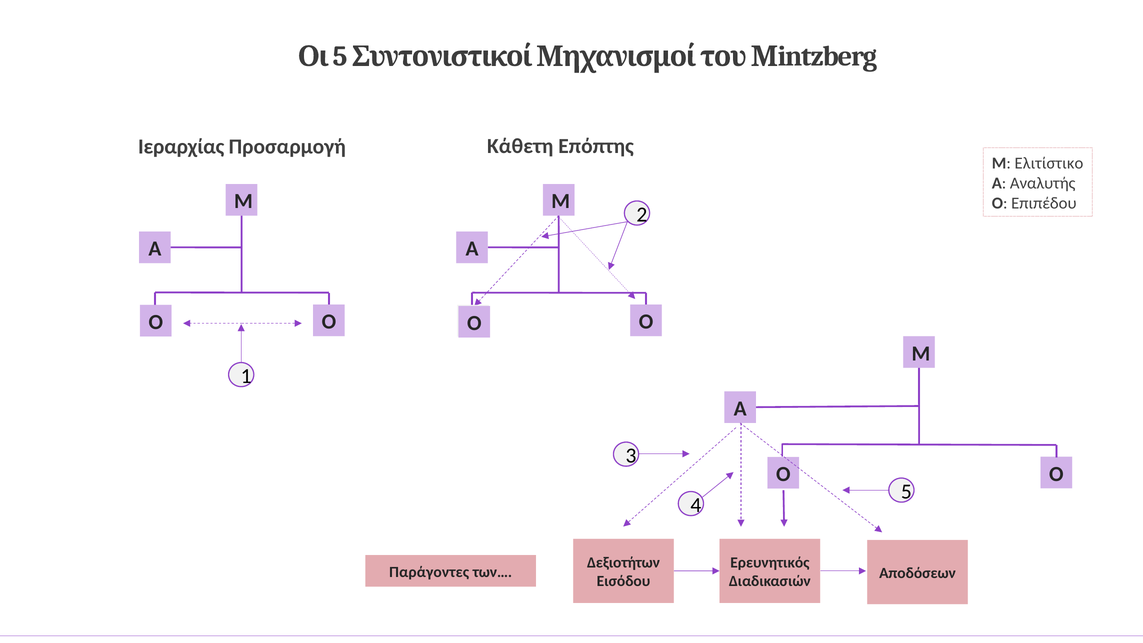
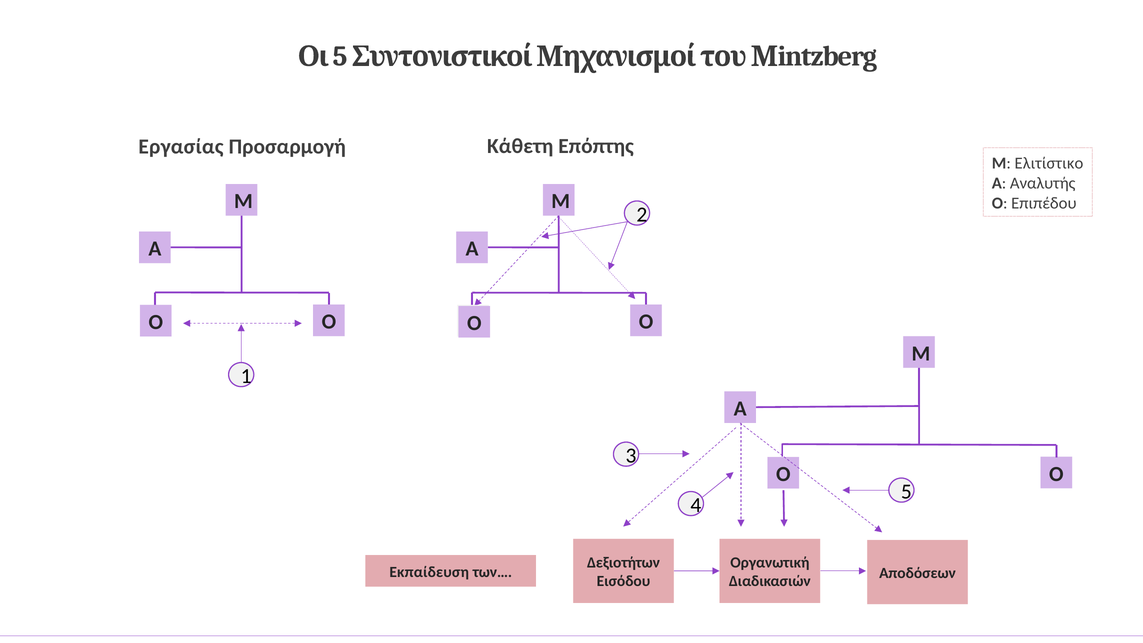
Ιεραρχίας: Ιεραρχίας -> Εργασίας (181, 147)
Ερευνητικός: Ερευνητικός -> Οργανωτική (770, 563)
Παράγοντες: Παράγοντες -> Εκπαίδευση (429, 572)
